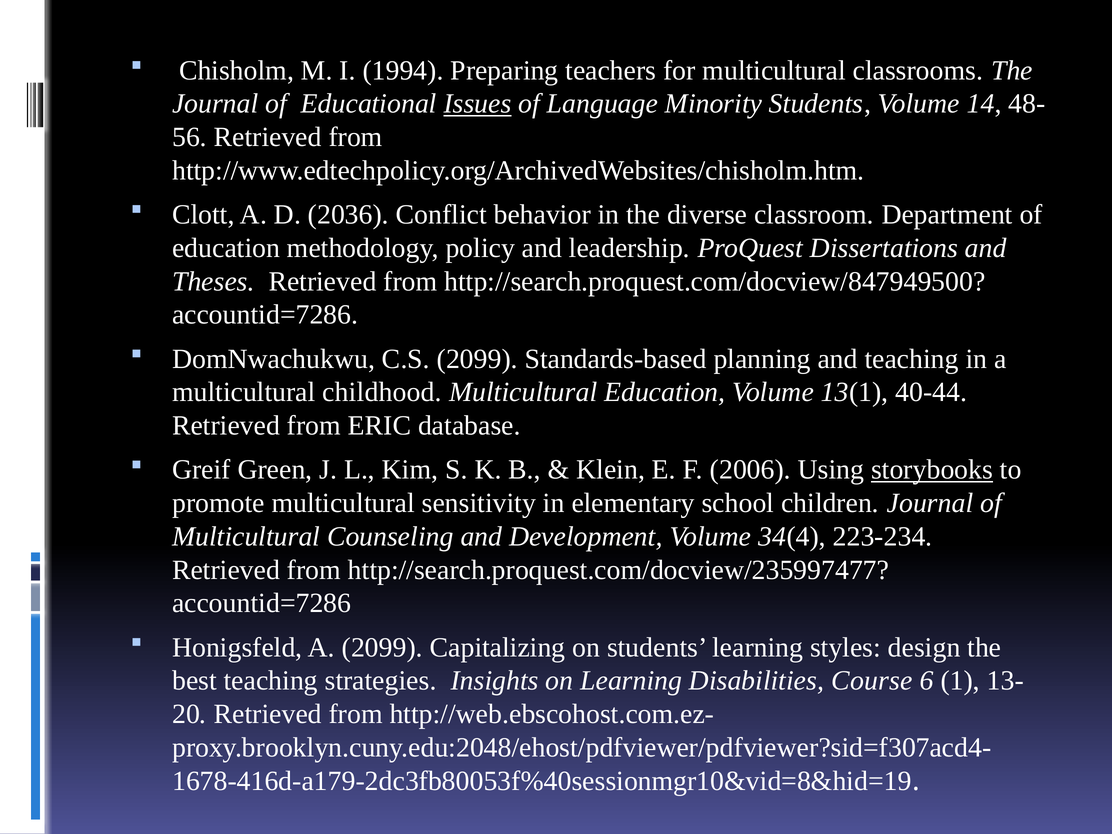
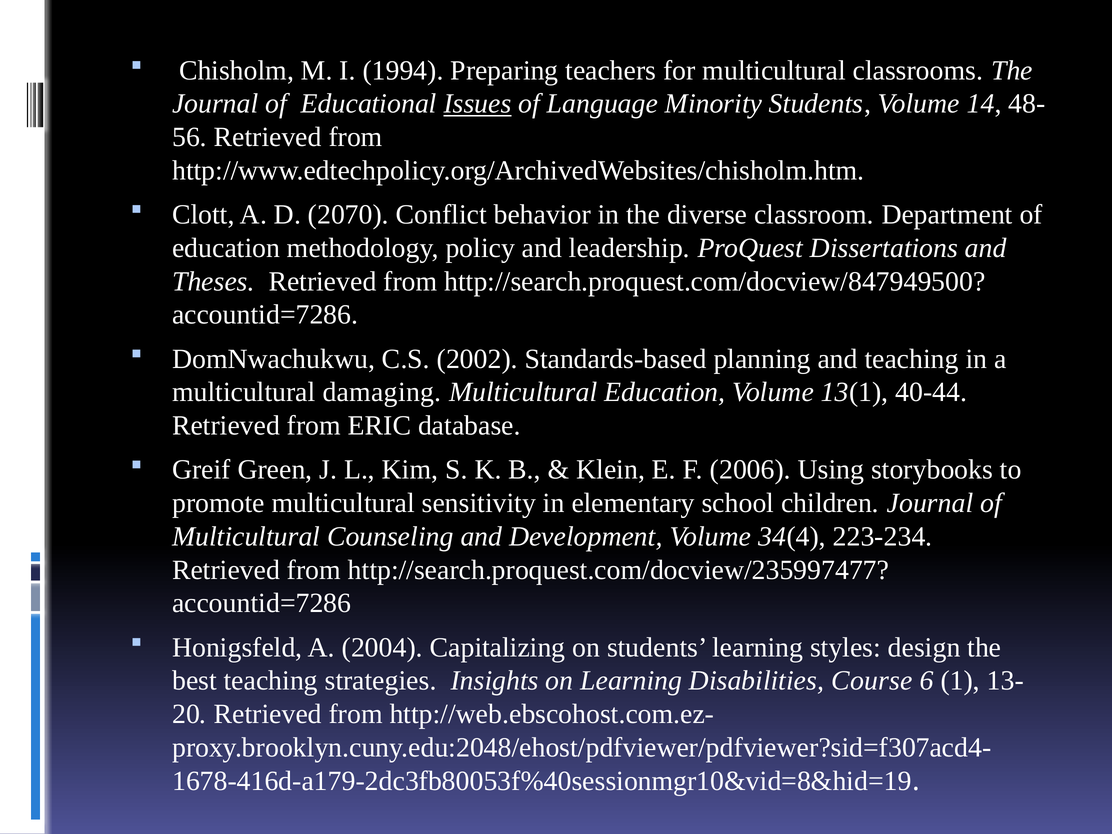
2036: 2036 -> 2070 (348, 215)
C.S 2099: 2099 -> 2002 (477, 359)
childhood: childhood -> damaging (382, 392)
storybooks underline: present -> none (932, 470)
A 2099: 2099 -> 2004 (382, 647)
